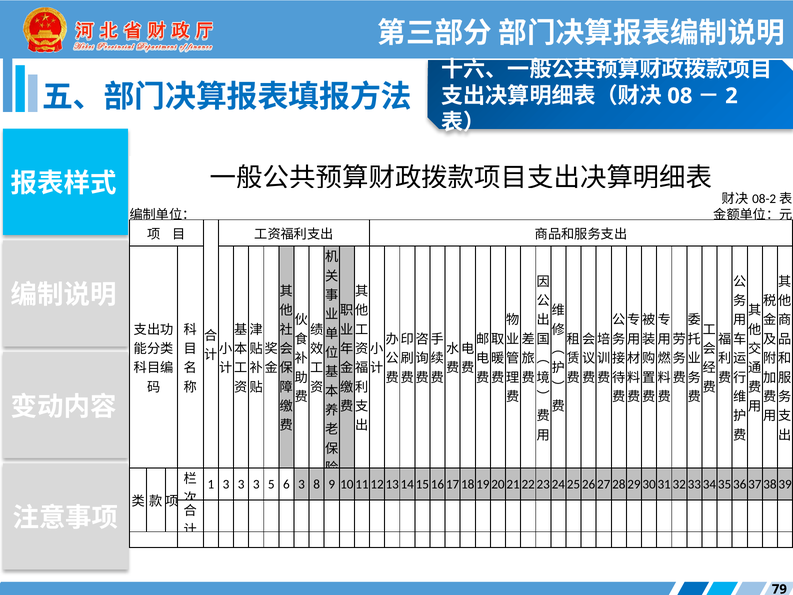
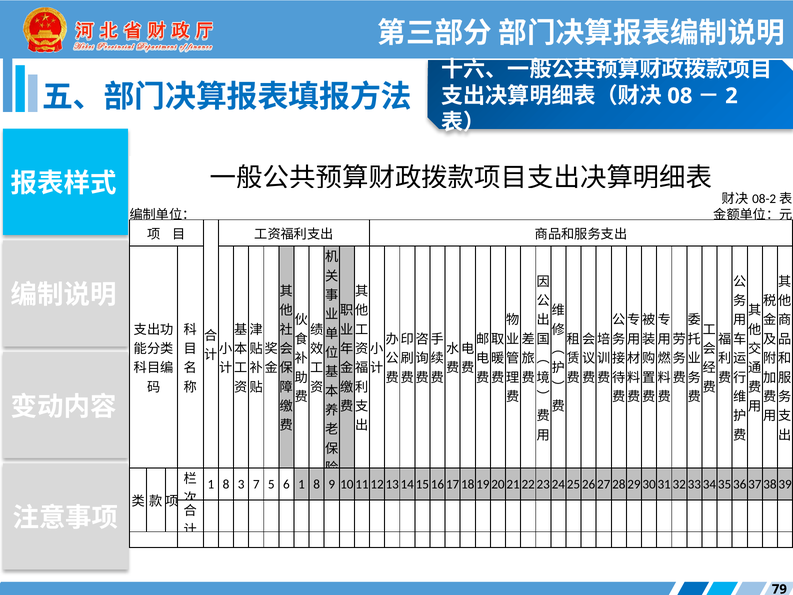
3: 3 -> 8 (226, 484)
3: 3 -> 7 (256, 484)
6 3: 3 -> 1 (302, 484)
